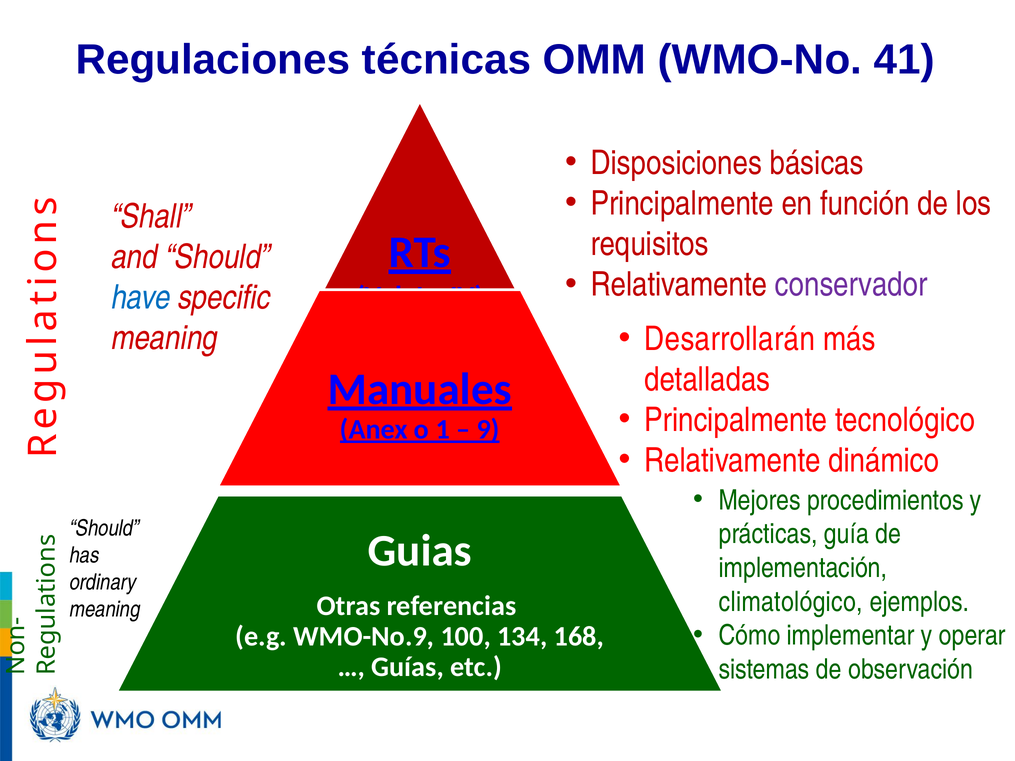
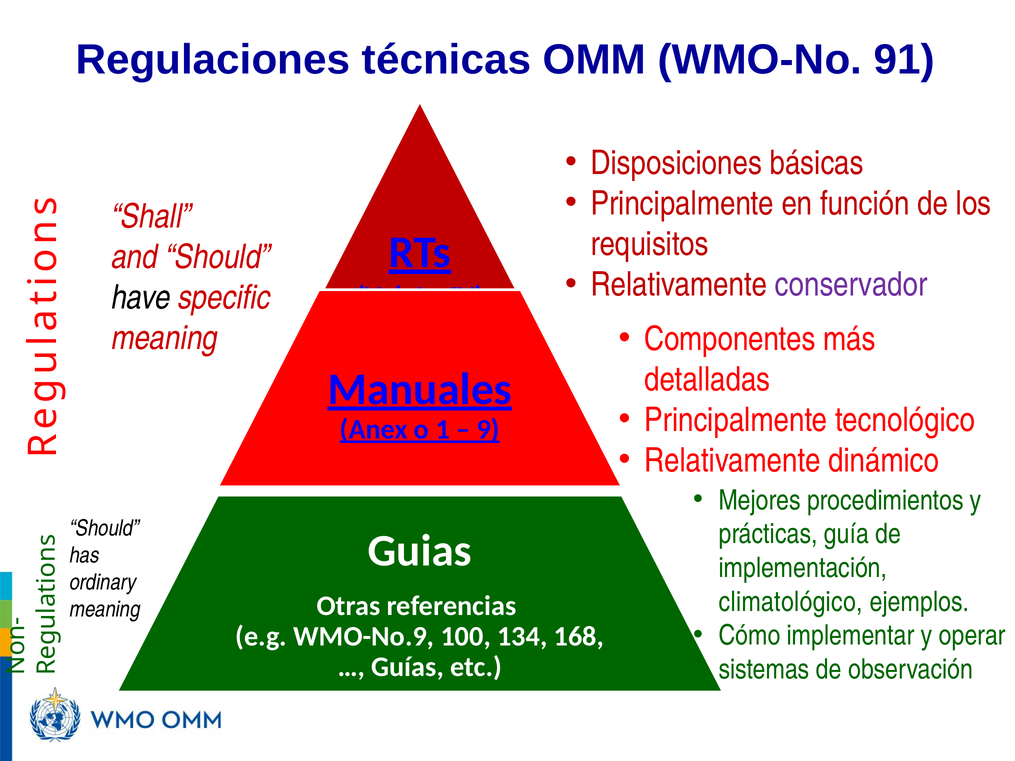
41: 41 -> 91 (904, 60)
have colour: blue -> black (141, 298)
Desarrollarán: Desarrollarán -> Componentes (730, 339)
